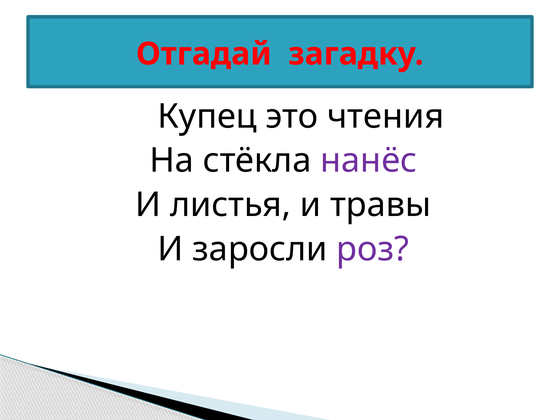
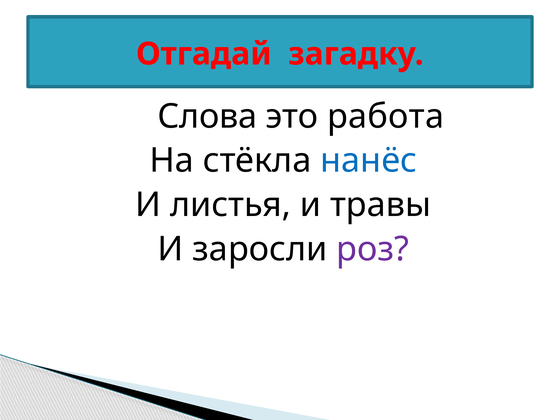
Купец: Купец -> Слова (207, 116)
чтения: чтения -> работа (386, 116)
нанёс colour: purple -> blue (369, 161)
